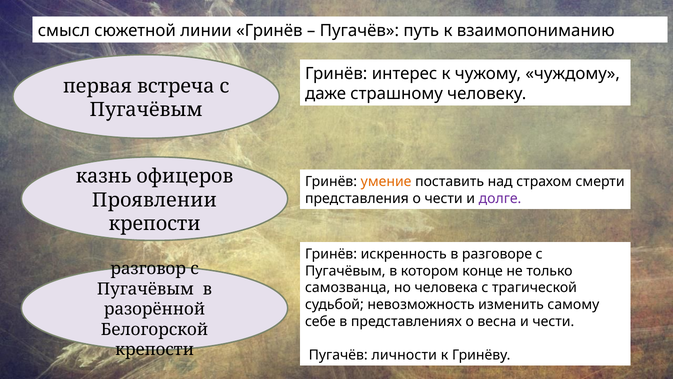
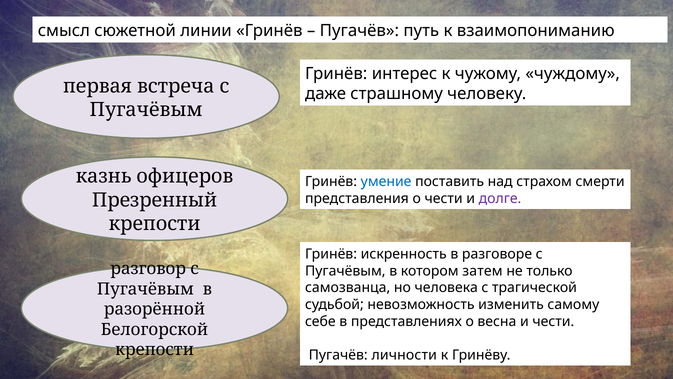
умение colour: orange -> blue (386, 182)
Проявлении: Проявлении -> Презренный (155, 200)
конце: конце -> затем (482, 271)
